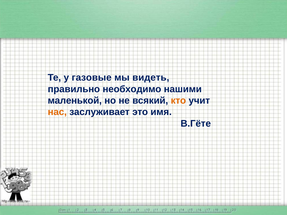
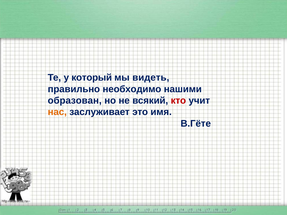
газовые: газовые -> который (92, 78)
маленькой: маленькой -> образован (75, 101)
кто colour: orange -> red (178, 101)
